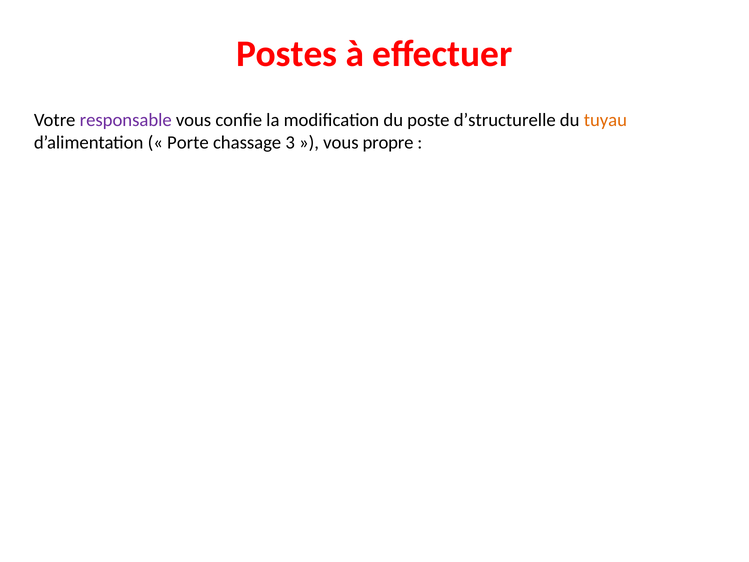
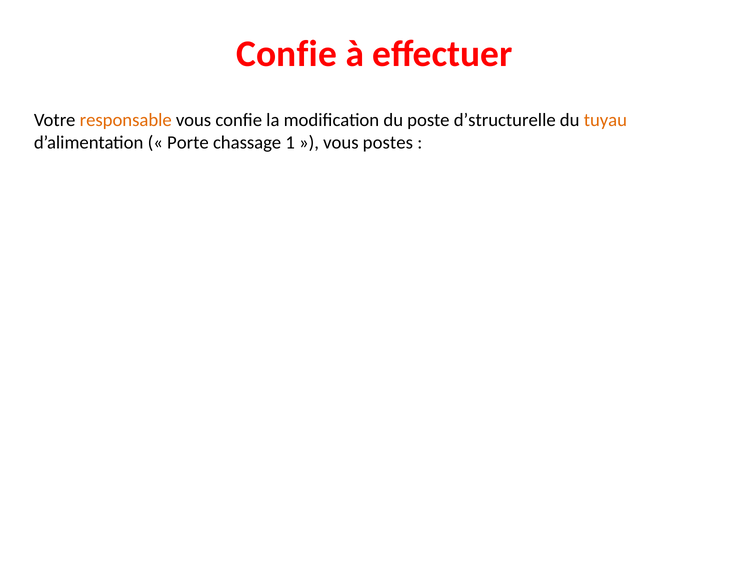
Postes: Postes -> Confie (287, 54)
responsable colour: purple -> orange (126, 120)
3: 3 -> 1 (290, 143)
propre: propre -> postes (388, 143)
